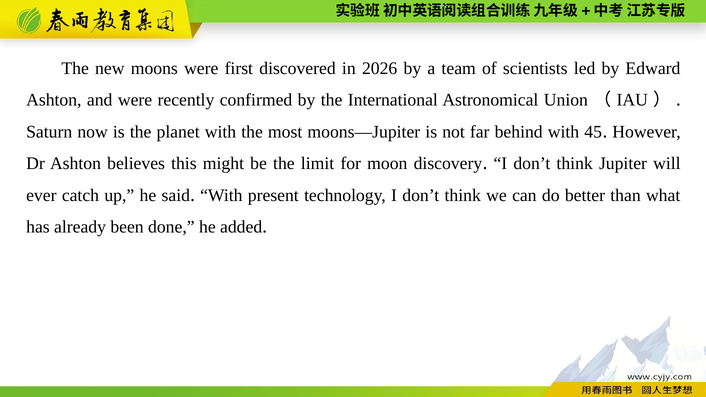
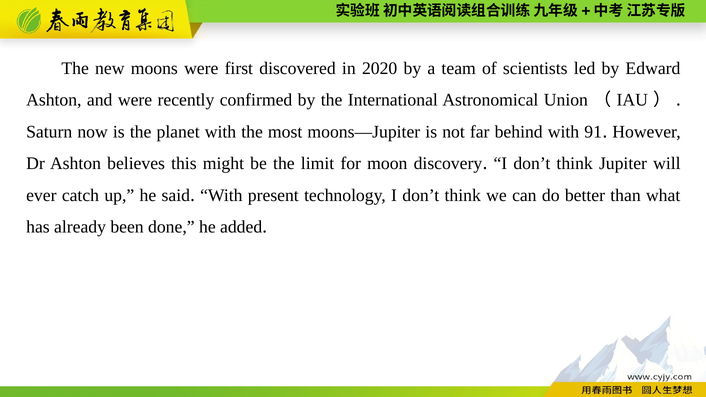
2026: 2026 -> 2020 (380, 68)
45: 45 -> 91 (593, 132)
